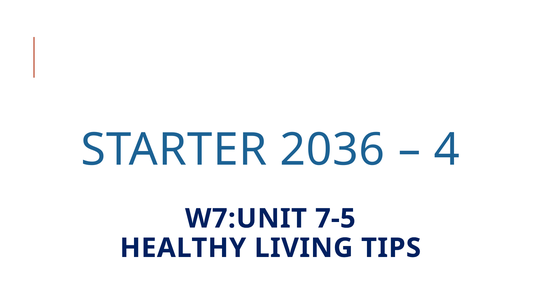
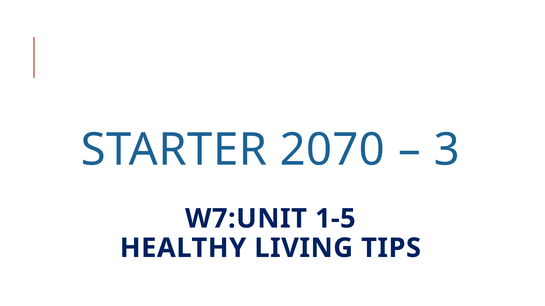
2036: 2036 -> 2070 (332, 150)
4: 4 -> 3 (447, 150)
7-5: 7-5 -> 1-5 (335, 219)
